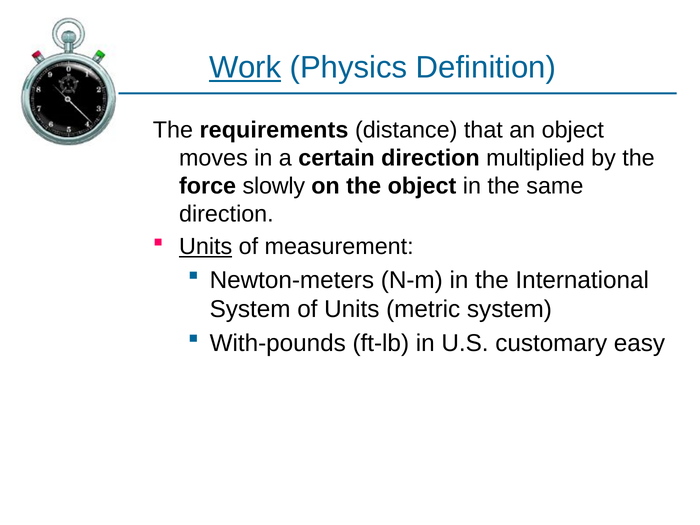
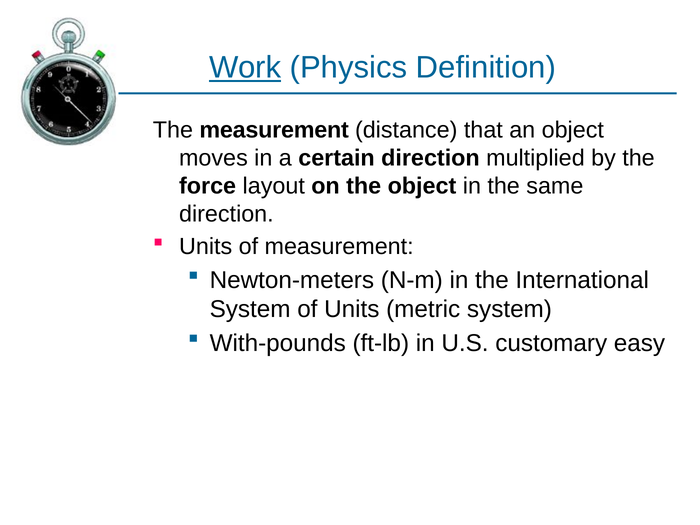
The requirements: requirements -> measurement (274, 130)
slowly: slowly -> layout (274, 186)
Units underline: present -> none (206, 247)
